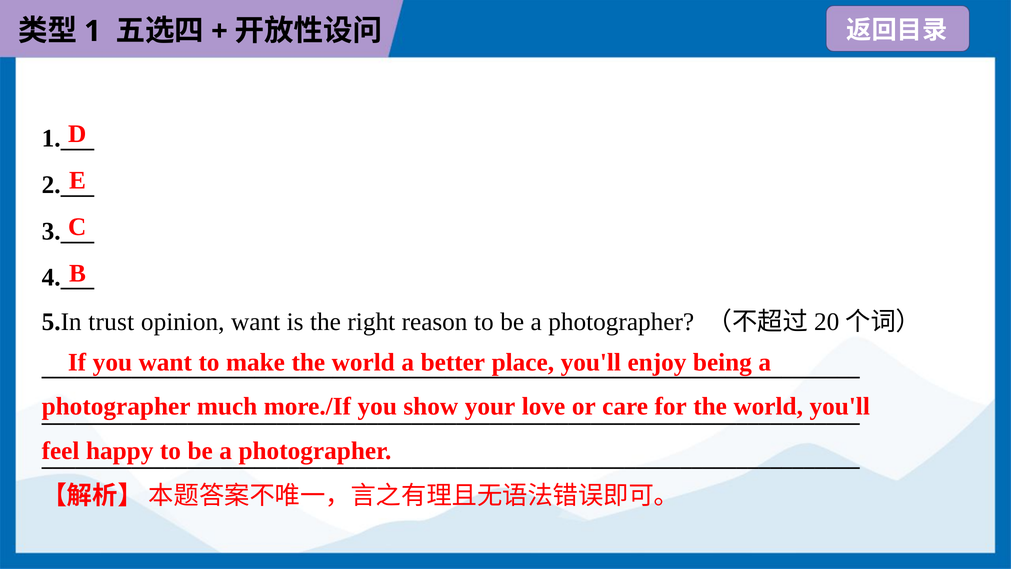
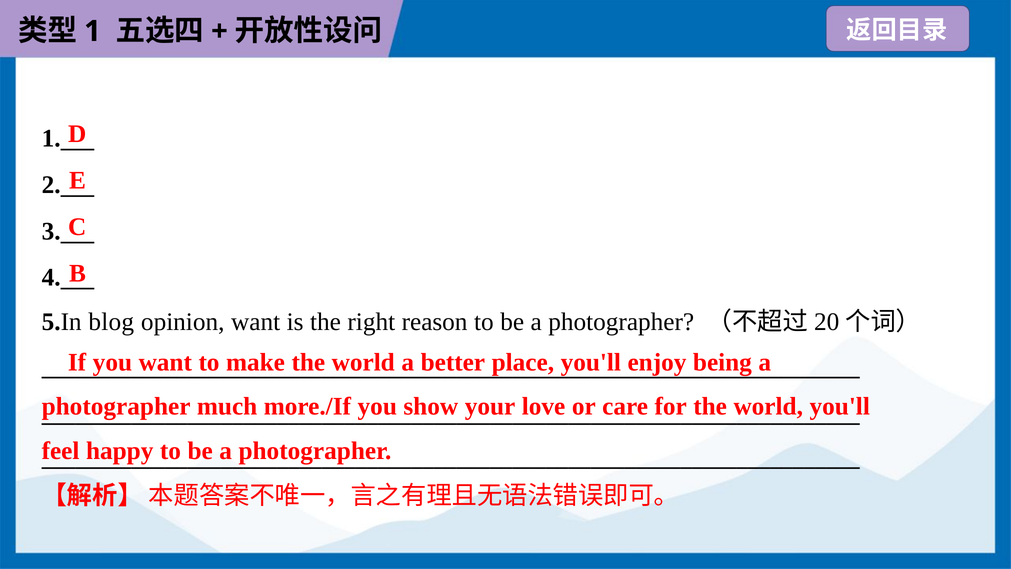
trust: trust -> blog (111, 322)
